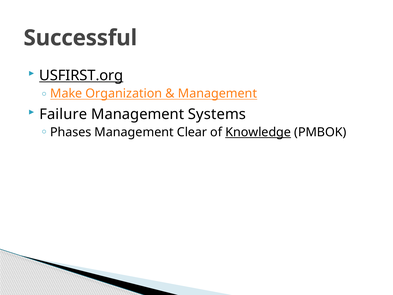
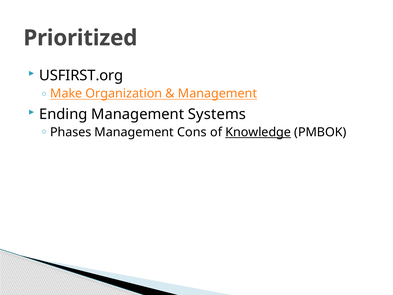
Successful: Successful -> Prioritized (80, 38)
USFIRST.org underline: present -> none (81, 75)
Failure: Failure -> Ending (63, 114)
Clear: Clear -> Cons (192, 132)
